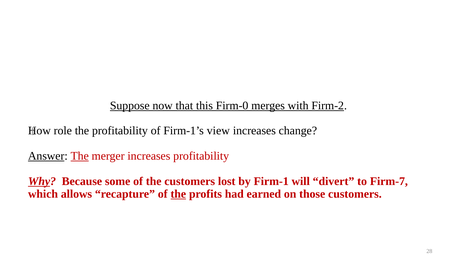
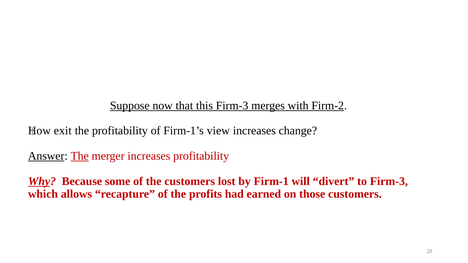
this Firm-0: Firm-0 -> Firm-3 (232, 106)
role: role -> exit (63, 131)
to Firm-7: Firm-7 -> Firm-3 (389, 181)
the underline: present -> none (178, 194)
